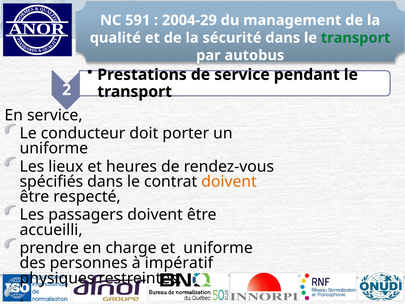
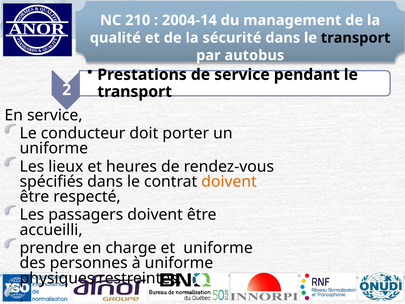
591: 591 -> 210 (138, 20)
2004-29: 2004-29 -> 2004-14 (189, 20)
transport colour: green -> black (356, 38)
à impératif: impératif -> uniforme (179, 263)
